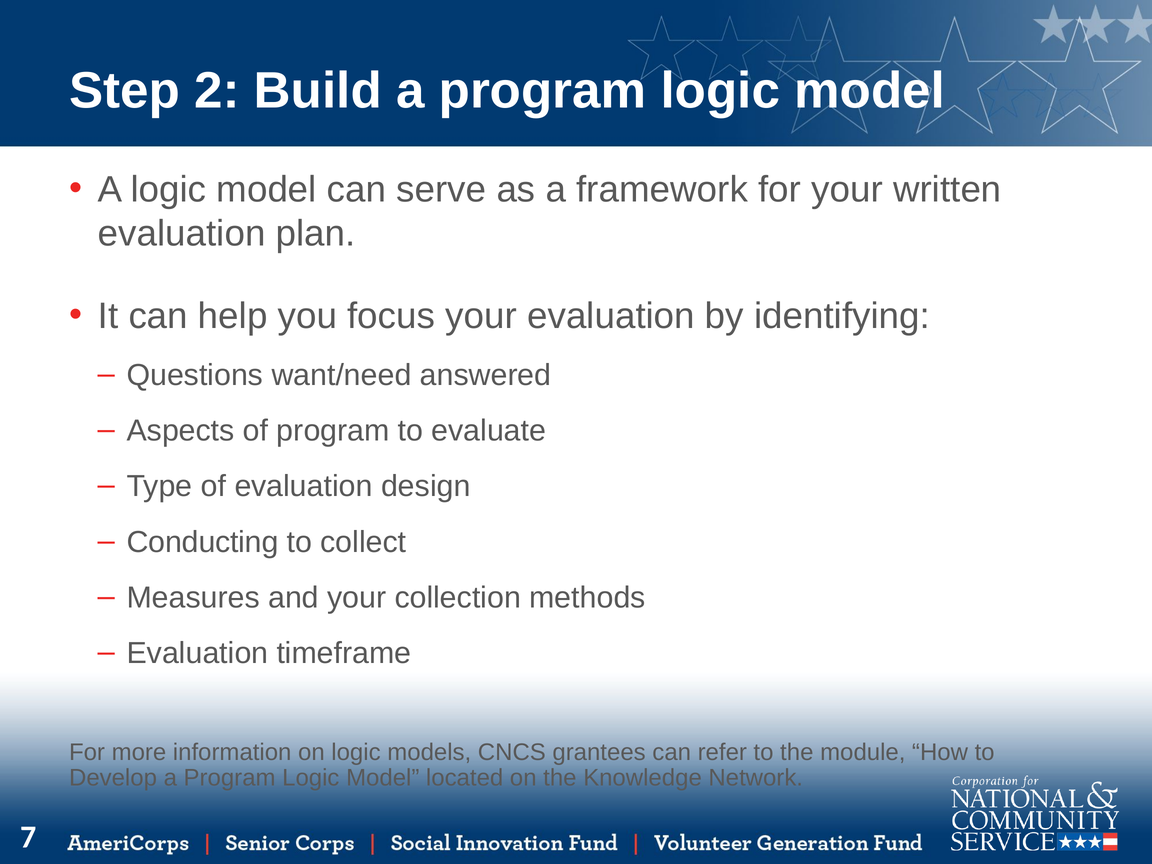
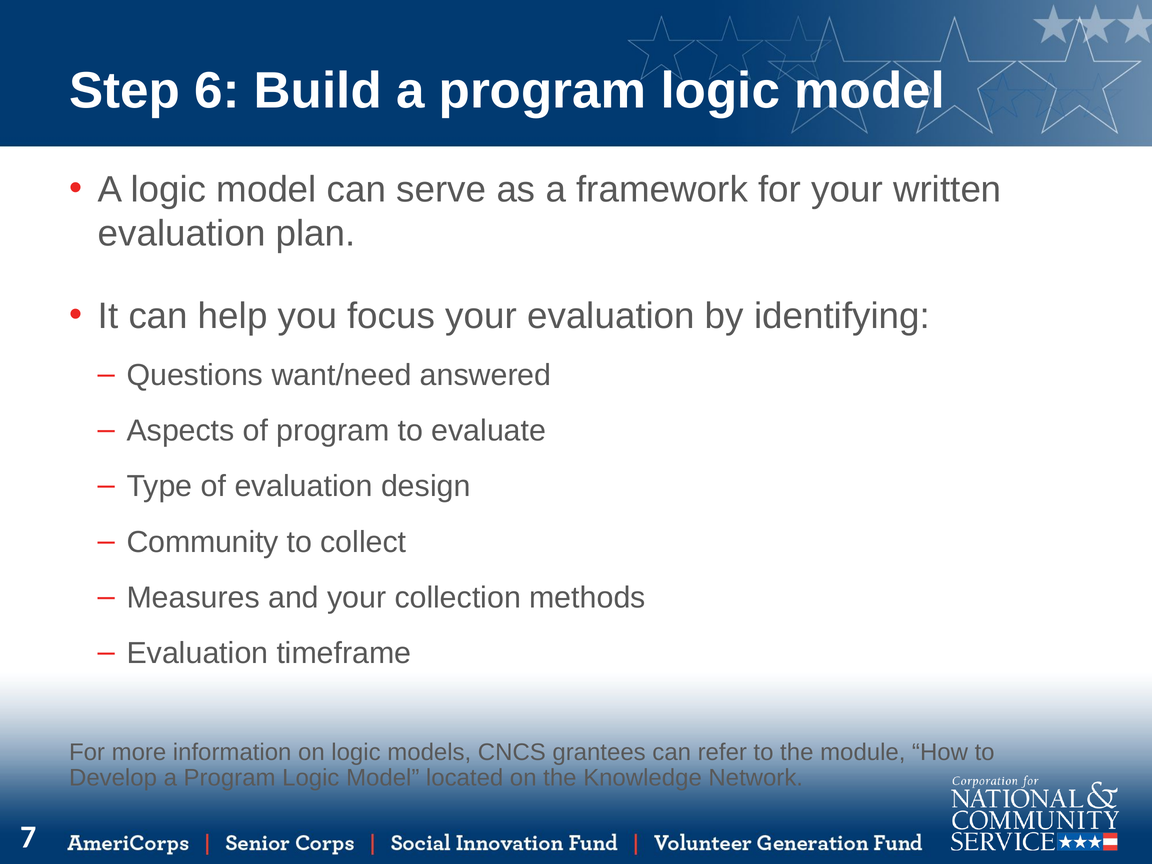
2: 2 -> 6 (217, 91)
Conducting: Conducting -> Community (203, 542)
